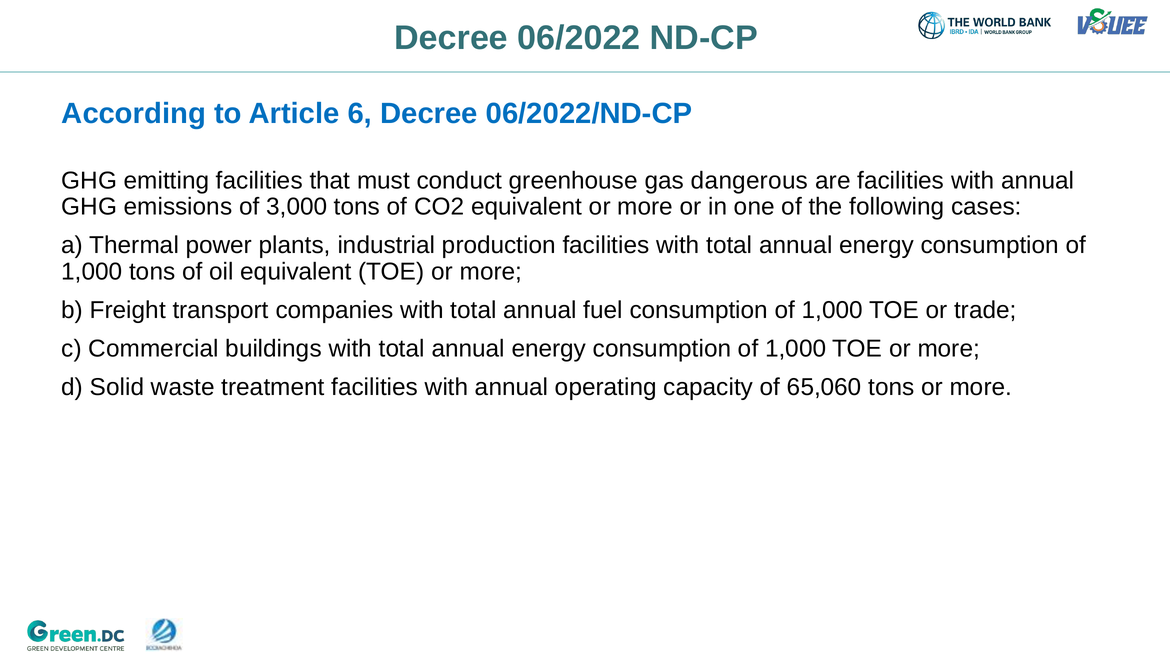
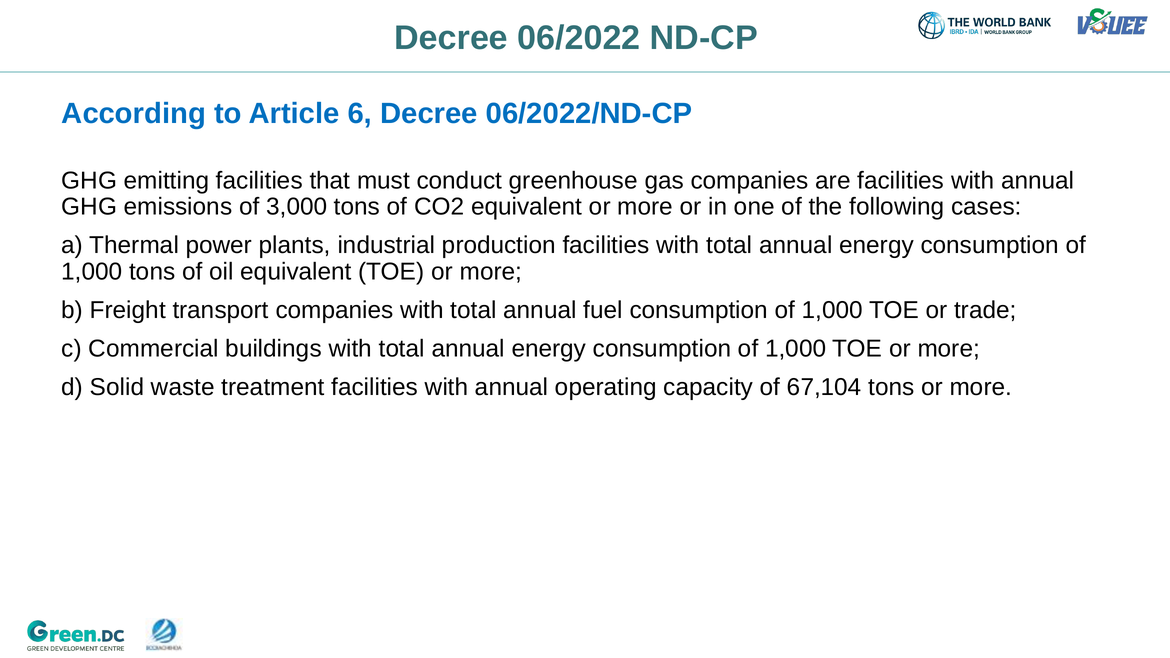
gas dangerous: dangerous -> companies (750, 181)
65,060: 65,060 -> 67,104 (824, 387)
